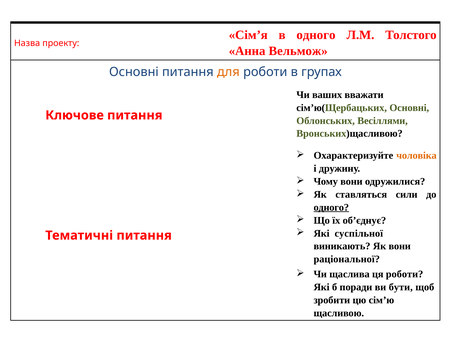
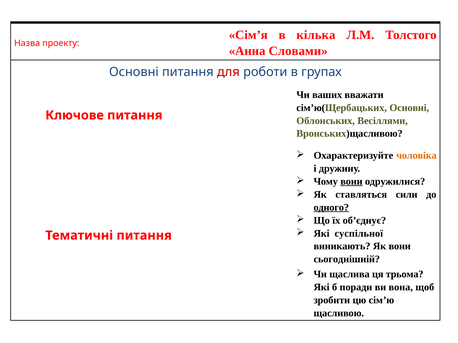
в одного: одного -> кілька (316, 35)
Вельмож: Вельмож -> Словами (298, 51)
для colour: orange -> red (228, 72)
вони underline: none -> present (351, 182)
раціональної: раціональної -> сьогоднішній (347, 260)
ця роботи: роботи -> трьома (405, 275)
бути: бути -> вона (401, 288)
